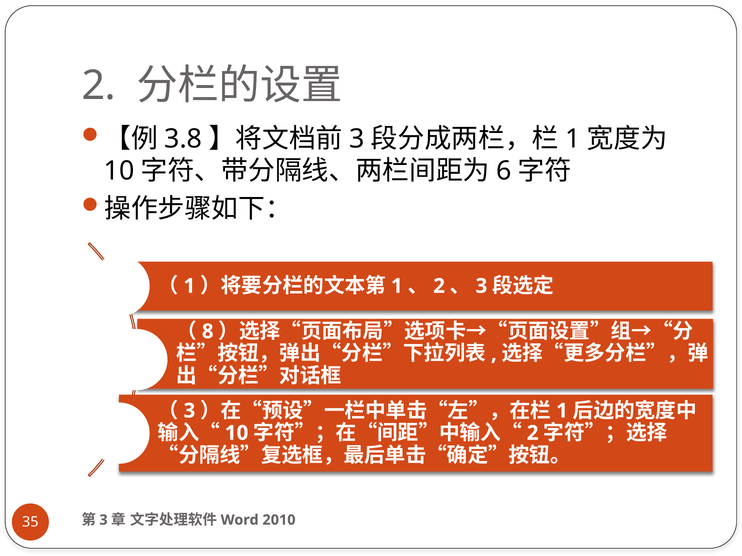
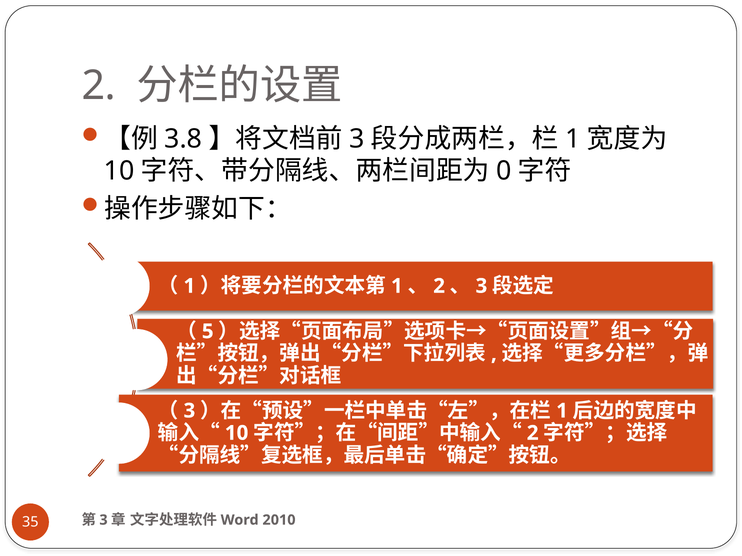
6: 6 -> 0 (504, 171)
8: 8 -> 5 (208, 332)
